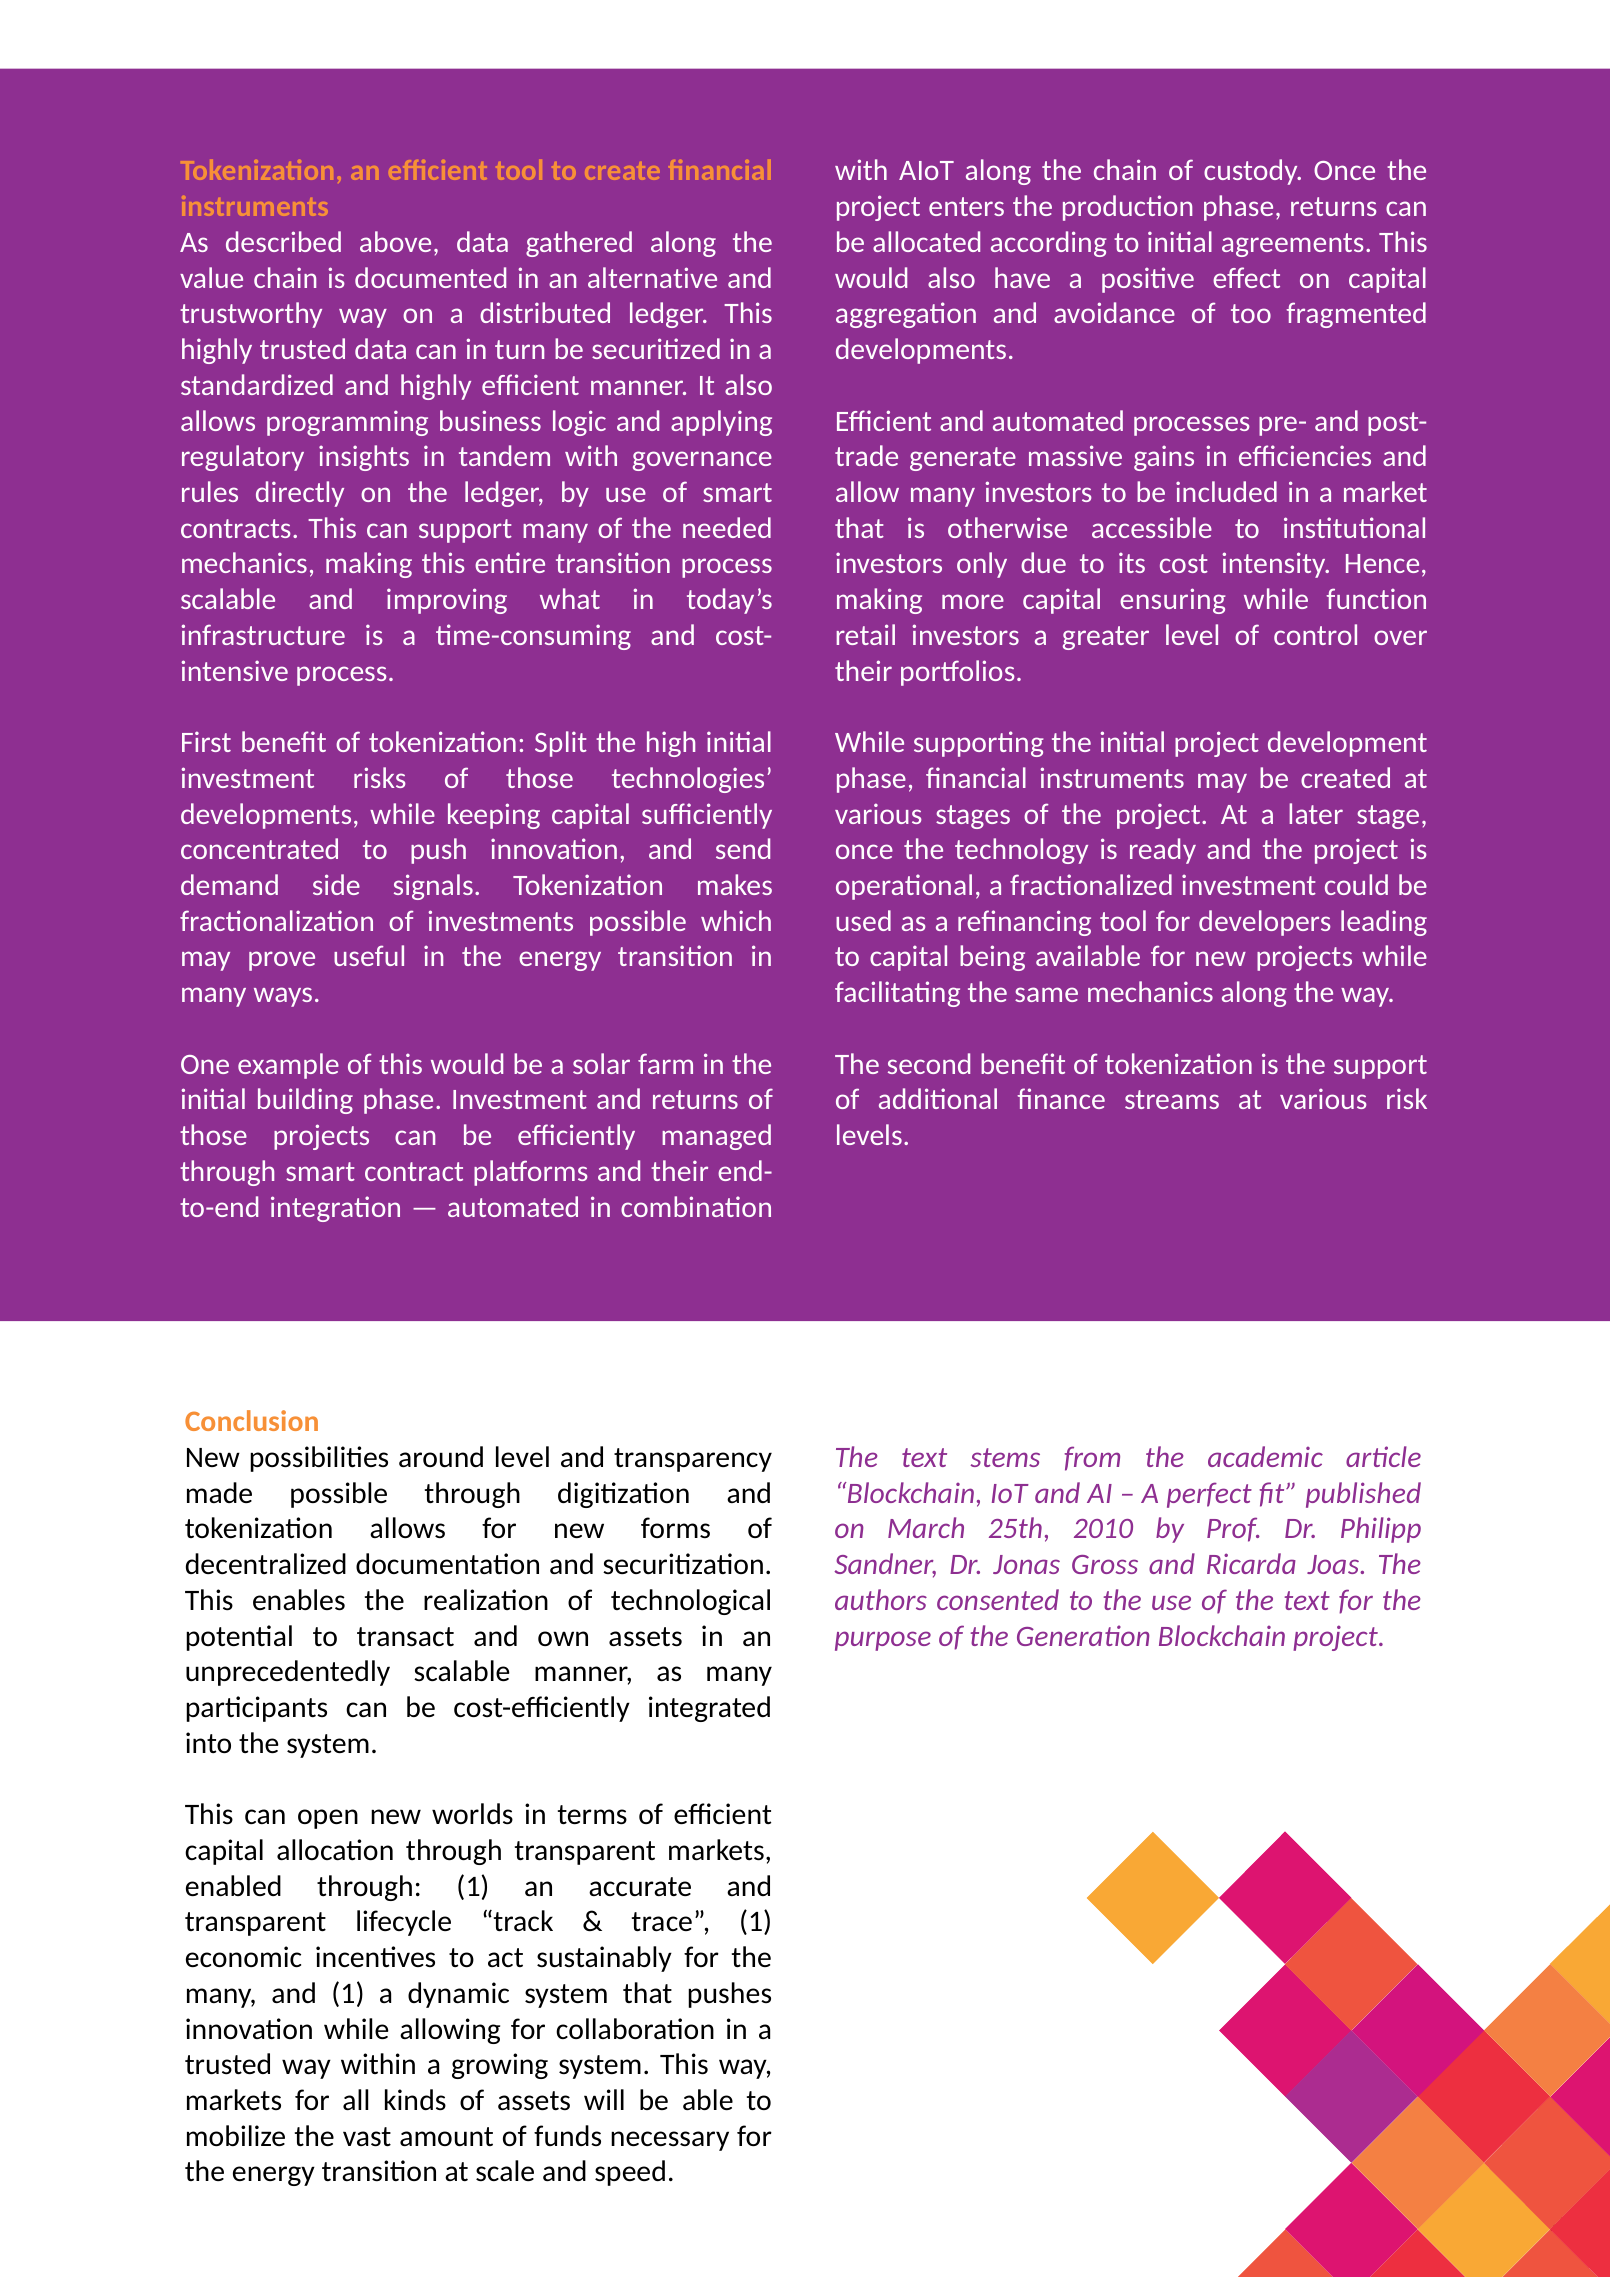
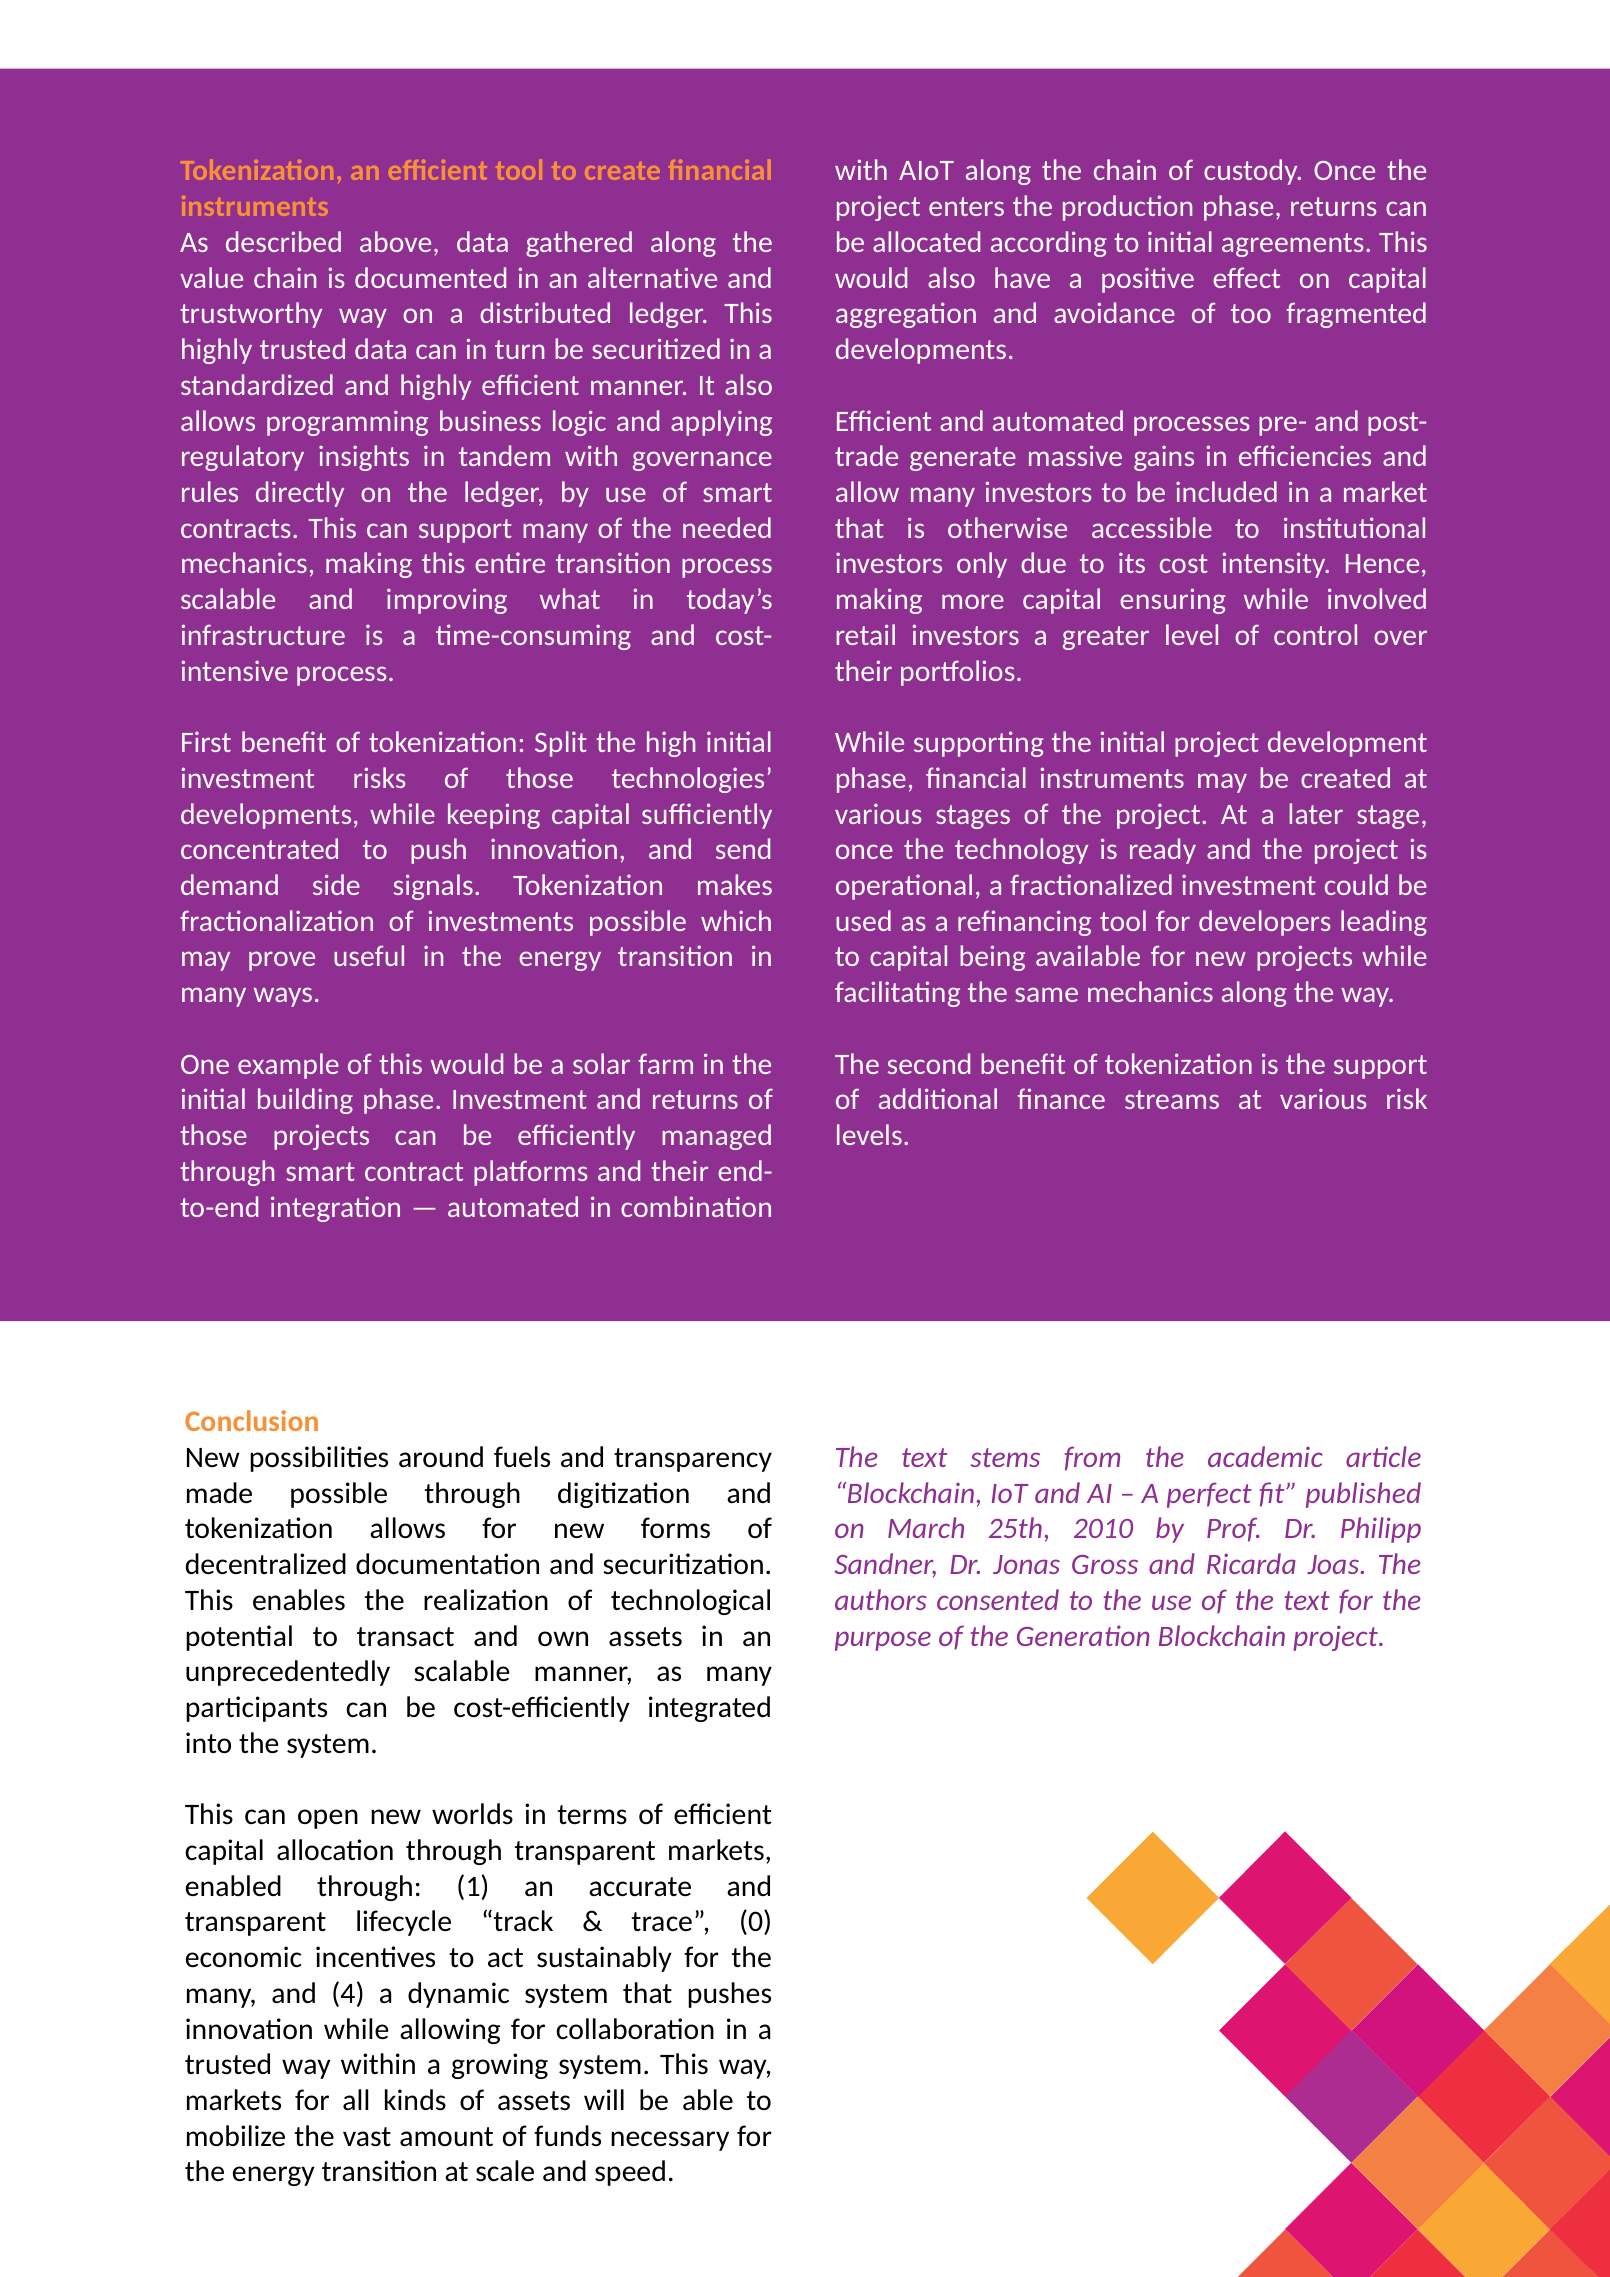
function: function -> involved (1377, 600)
around level: level -> fuels (522, 1458)
trace 1: 1 -> 0 (756, 1922)
and 1: 1 -> 4 (348, 1994)
